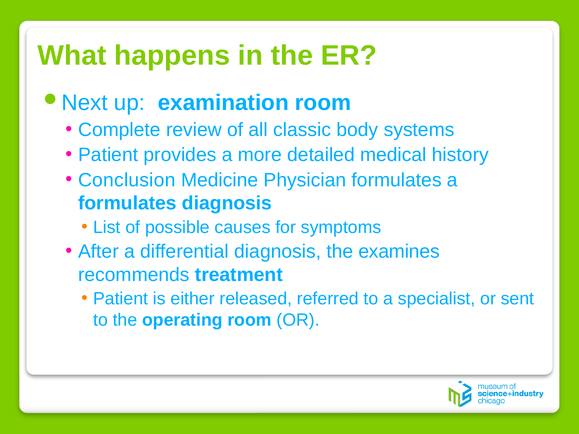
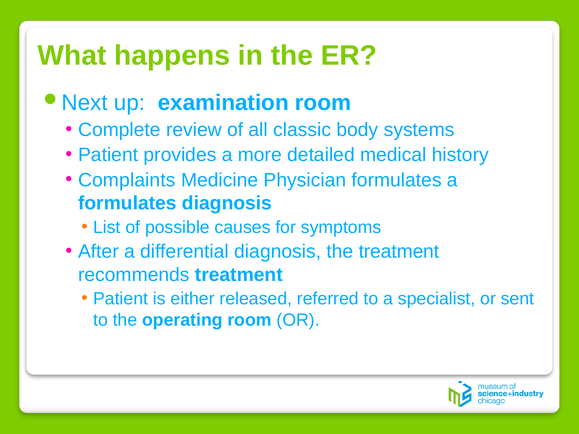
Conclusion: Conclusion -> Complaints (127, 180)
the examines: examines -> treatment (399, 252)
